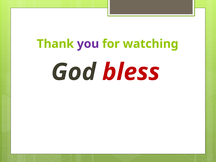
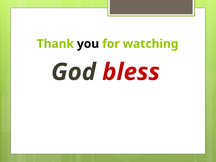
you colour: purple -> black (88, 44)
